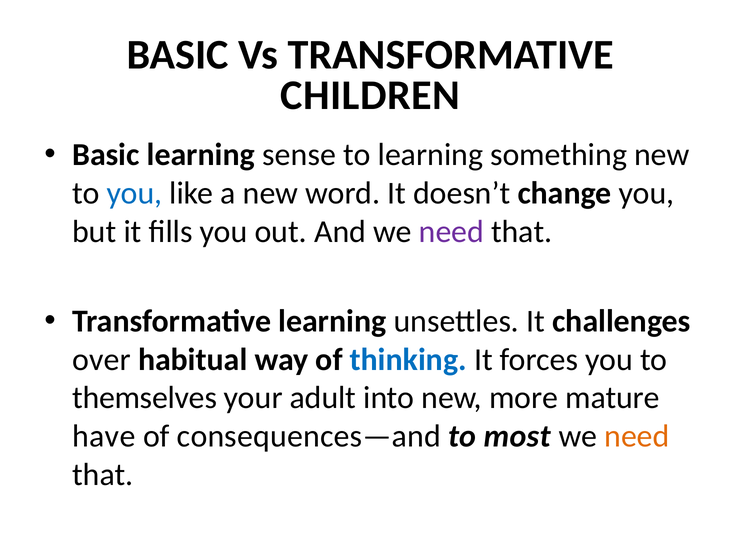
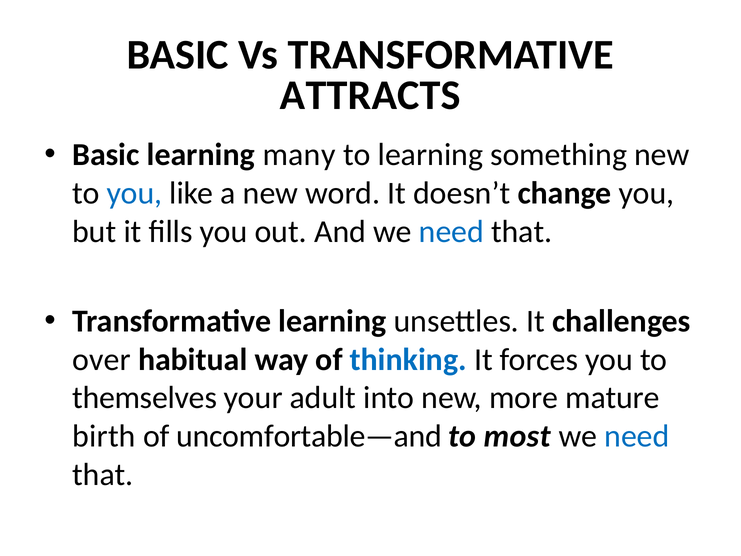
CHILDREN: CHILDREN -> ATTRACTS (370, 95)
sense: sense -> many (299, 155)
need colour: purple -> blue (451, 231)
have: have -> birth (104, 436)
consequences—and: consequences—and -> uncomfortable—and (309, 436)
need colour: orange -> blue (637, 436)
